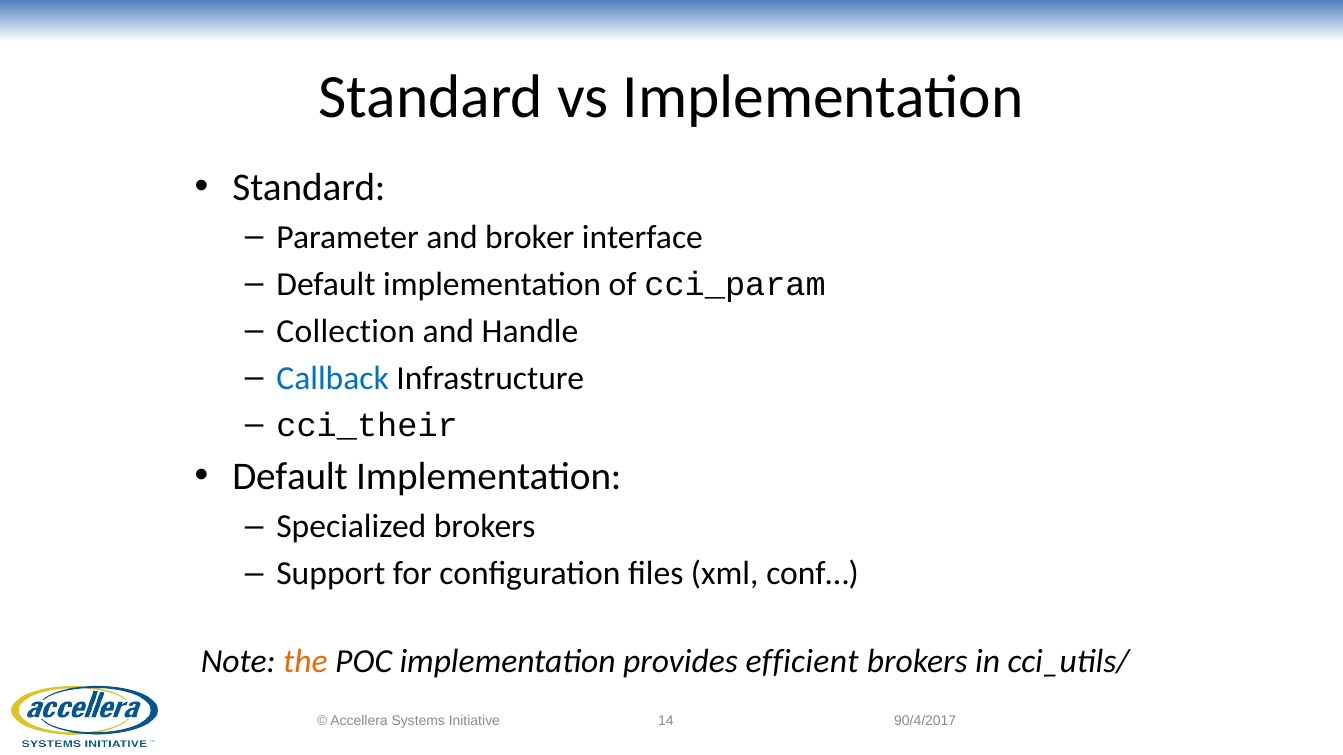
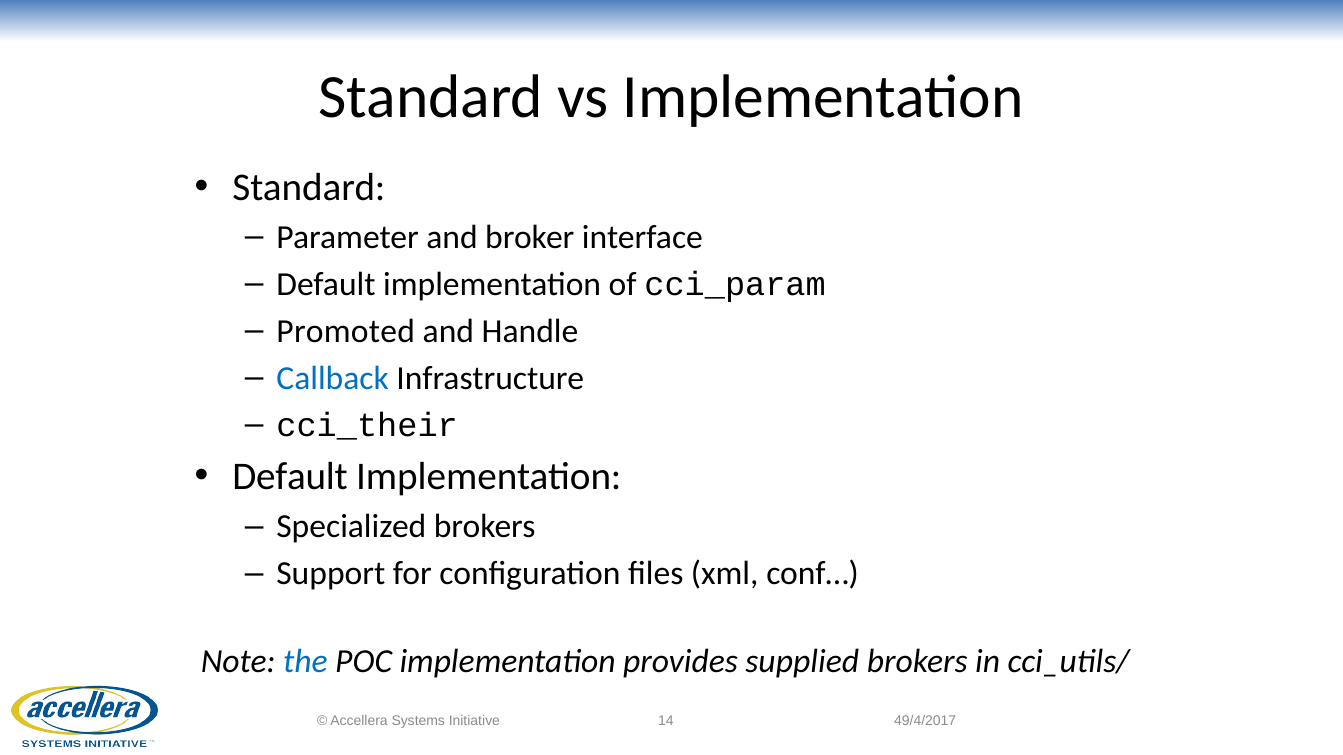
Collection: Collection -> Promoted (346, 331)
the colour: orange -> blue (305, 661)
efficient: efficient -> supplied (802, 661)
90/4/2017: 90/4/2017 -> 49/4/2017 (925, 721)
